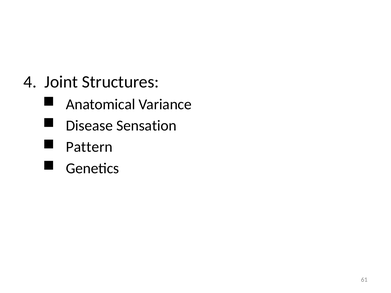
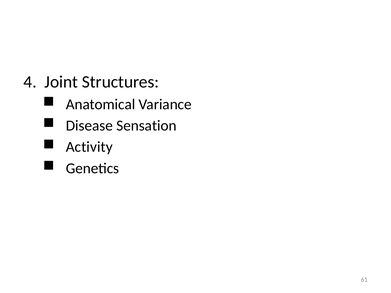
Pattern: Pattern -> Activity (89, 147)
